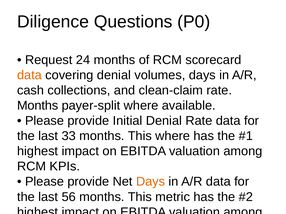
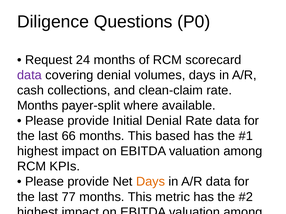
data colour: orange -> purple (29, 75)
33: 33 -> 66 (69, 136)
This where: where -> based (173, 136)
56: 56 -> 77 (69, 197)
